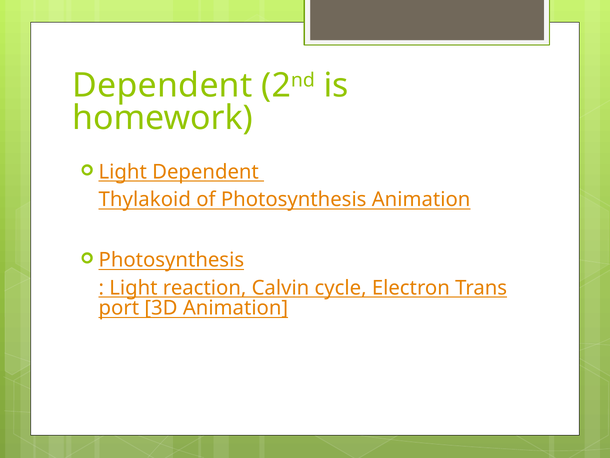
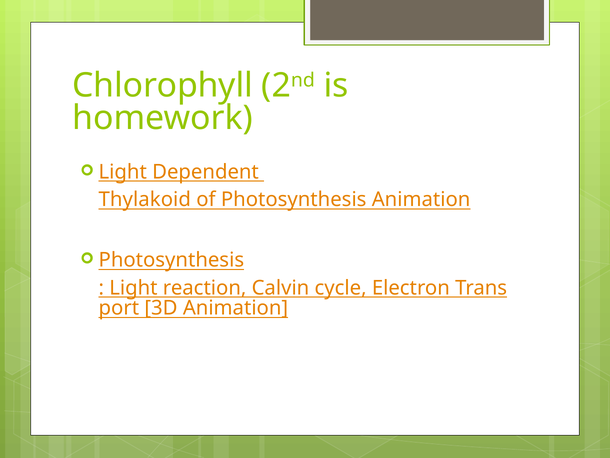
Dependent: Dependent -> Chlorophyll (163, 85)
